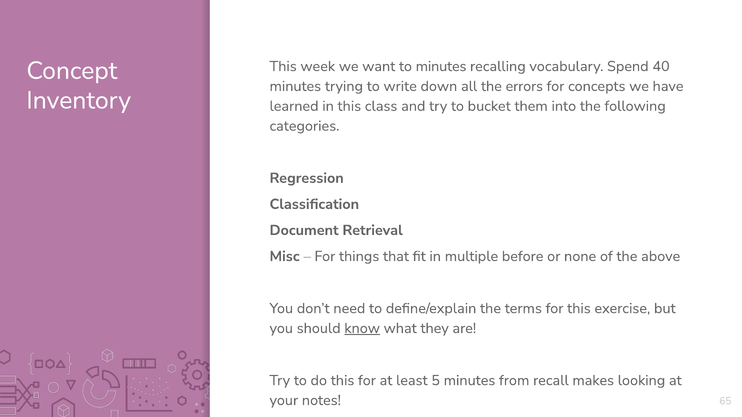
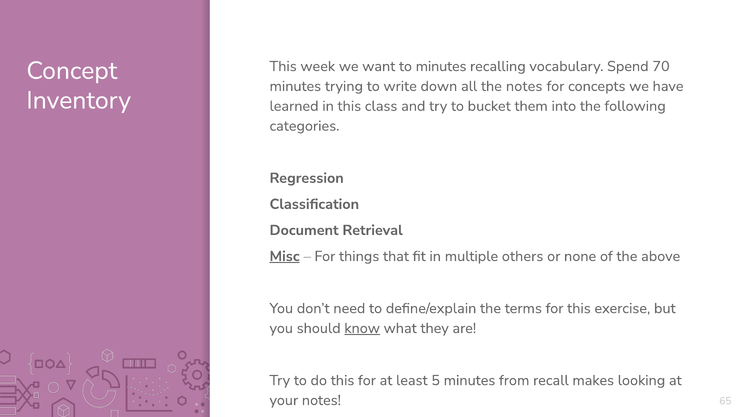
40: 40 -> 70 (661, 66)
the errors: errors -> notes (524, 86)
Misc underline: none -> present (285, 256)
before: before -> others (523, 256)
